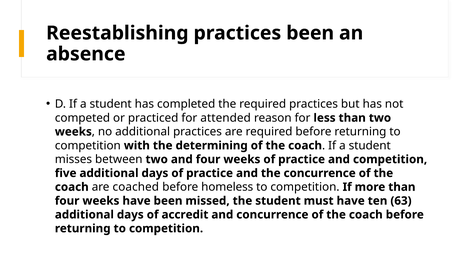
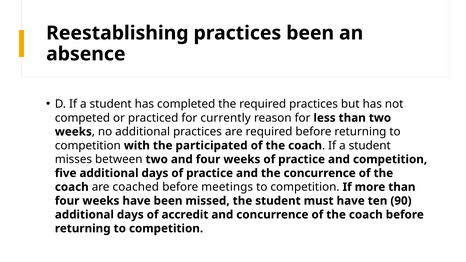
attended: attended -> currently (226, 118)
determining: determining -> participated (212, 146)
homeless: homeless -> meetings (227, 187)
63: 63 -> 90 (401, 201)
